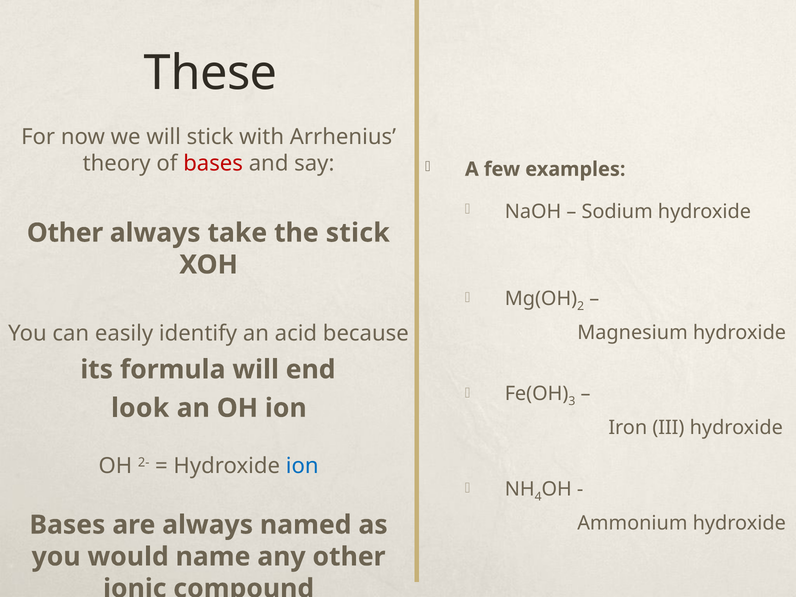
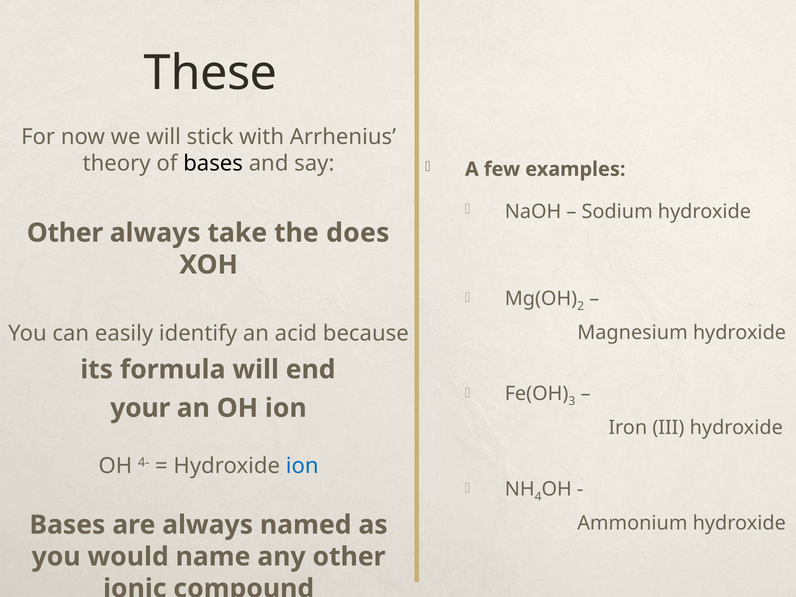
bases colour: red -> black (213, 164)
the stick: stick -> does (358, 233)
look: look -> your (140, 408)
2-: 2- -> 4- (144, 463)
